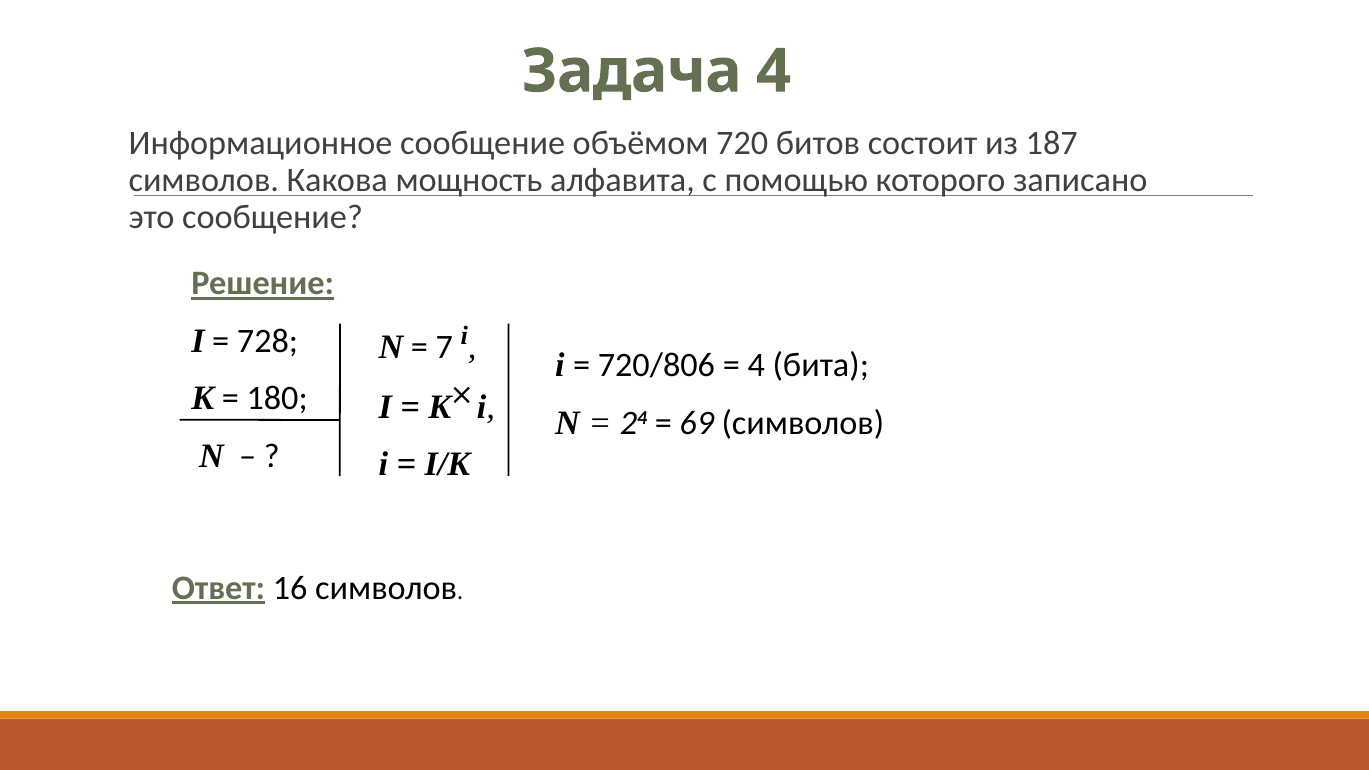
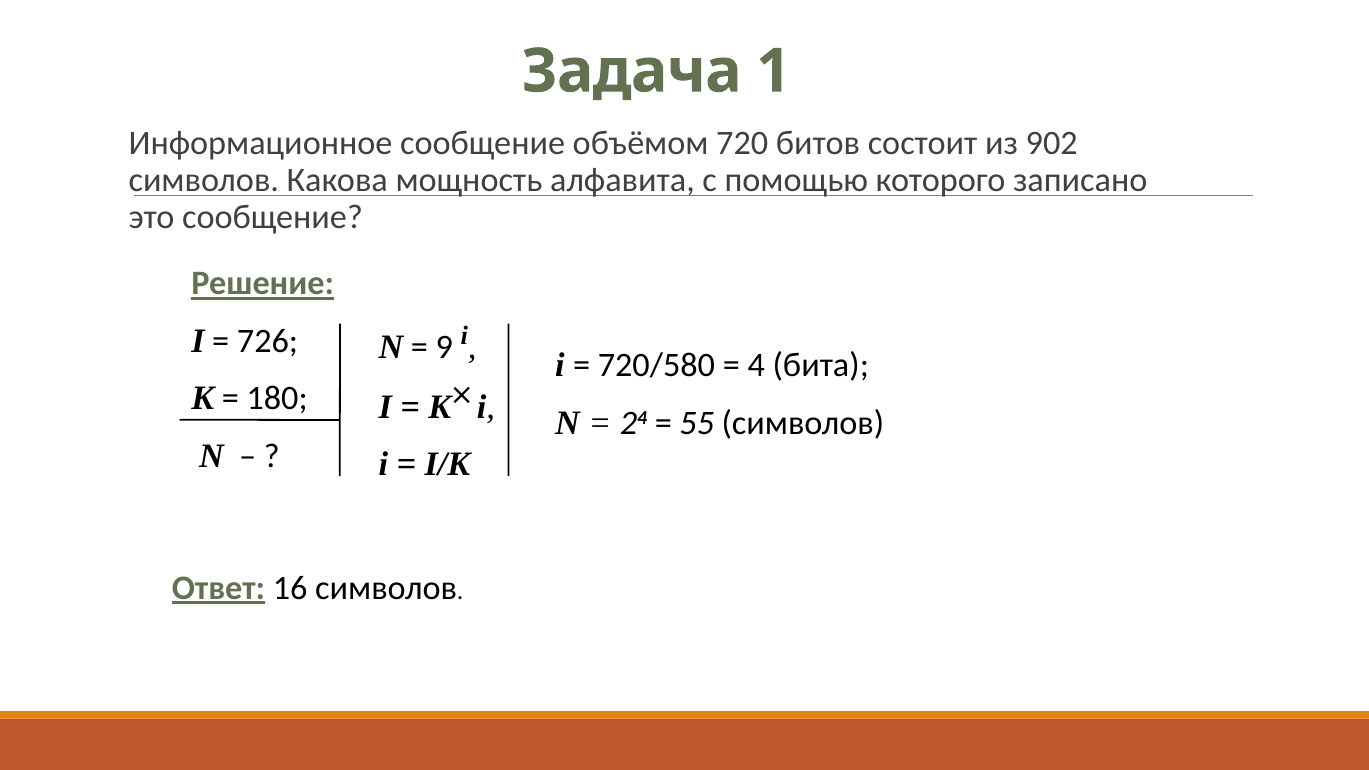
Задача 4: 4 -> 1 (774, 71)
187: 187 -> 902 (1052, 144)
728: 728 -> 726 (268, 341)
7: 7 -> 9 (444, 347)
720/806: 720/806 -> 720/580 (656, 366)
69: 69 -> 55 (697, 423)
